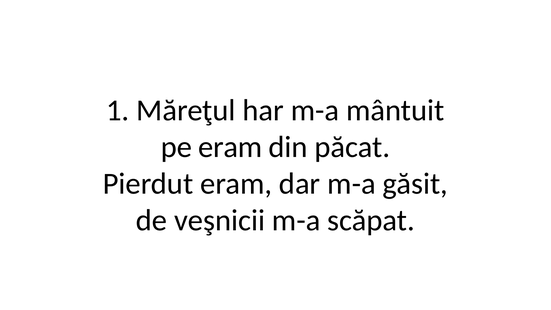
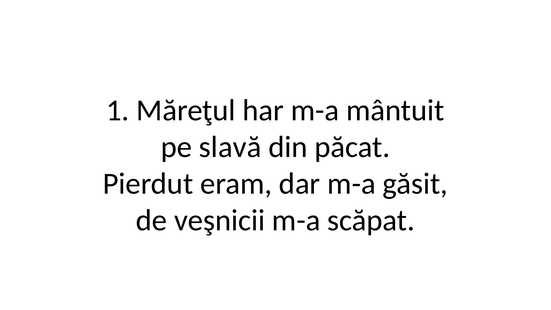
pe eram: eram -> slavă (230, 147)
